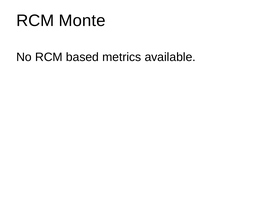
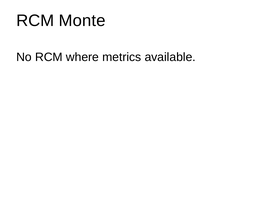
based: based -> where (82, 57)
